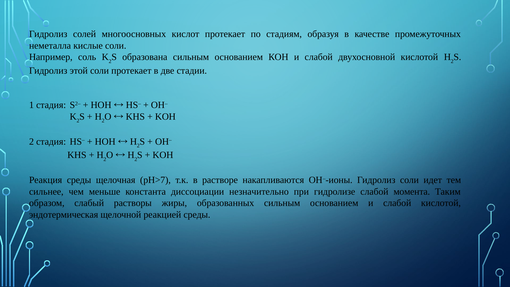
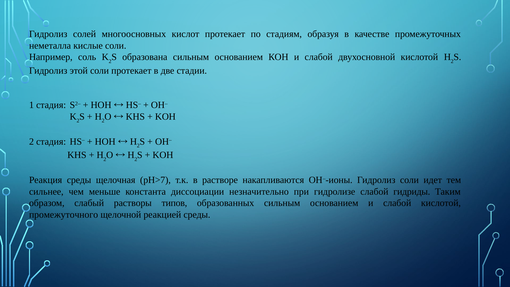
момента: момента -> гидриды (412, 191)
жиры: жиры -> типов (174, 203)
эндотермическая: эндотермическая -> промежуточного (64, 214)
